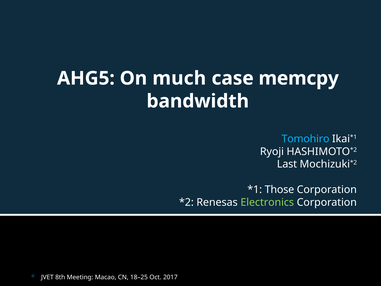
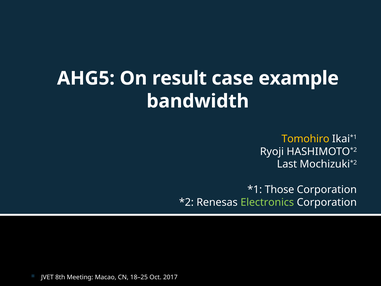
much: much -> result (179, 78)
memcpy: memcpy -> example (299, 78)
Tomohiro colour: light blue -> yellow (305, 139)
